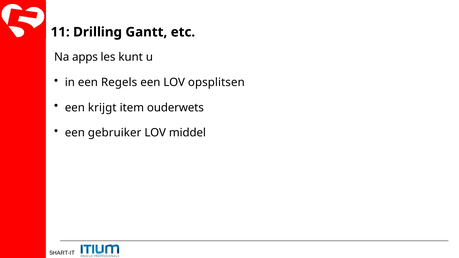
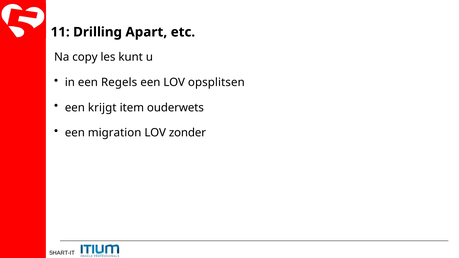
Gantt: Gantt -> Apart (146, 32)
apps: apps -> copy (85, 57)
gebruiker: gebruiker -> migration (115, 133)
middel: middel -> zonder (187, 133)
